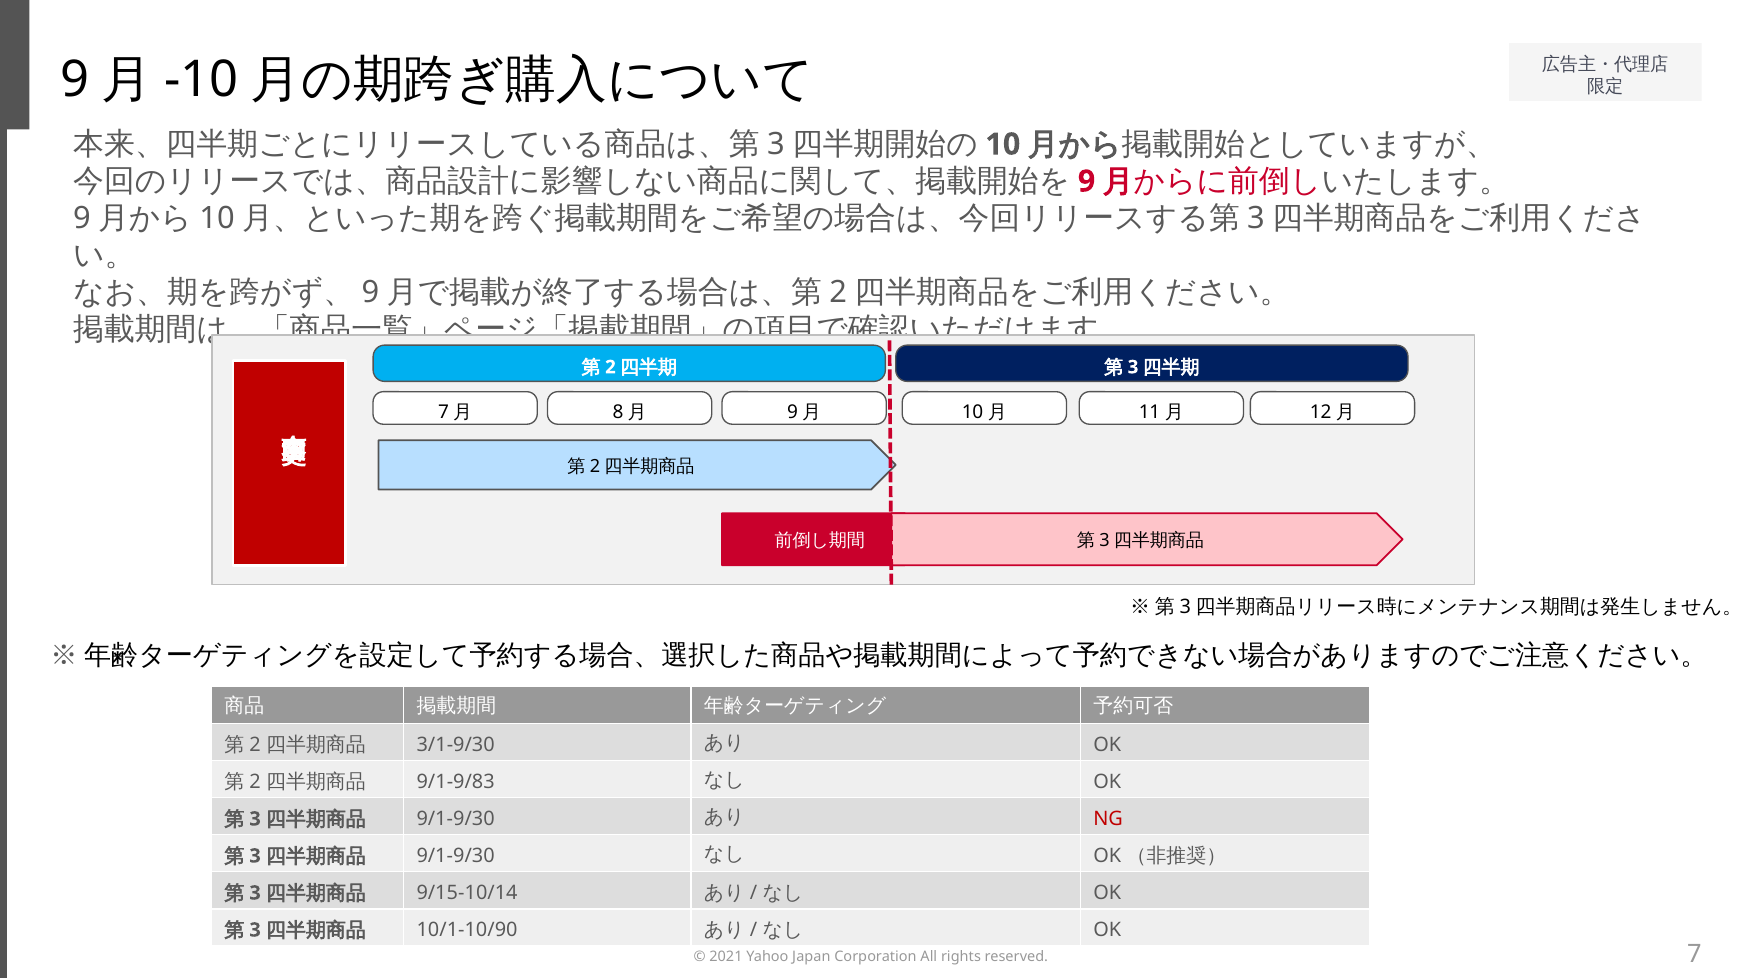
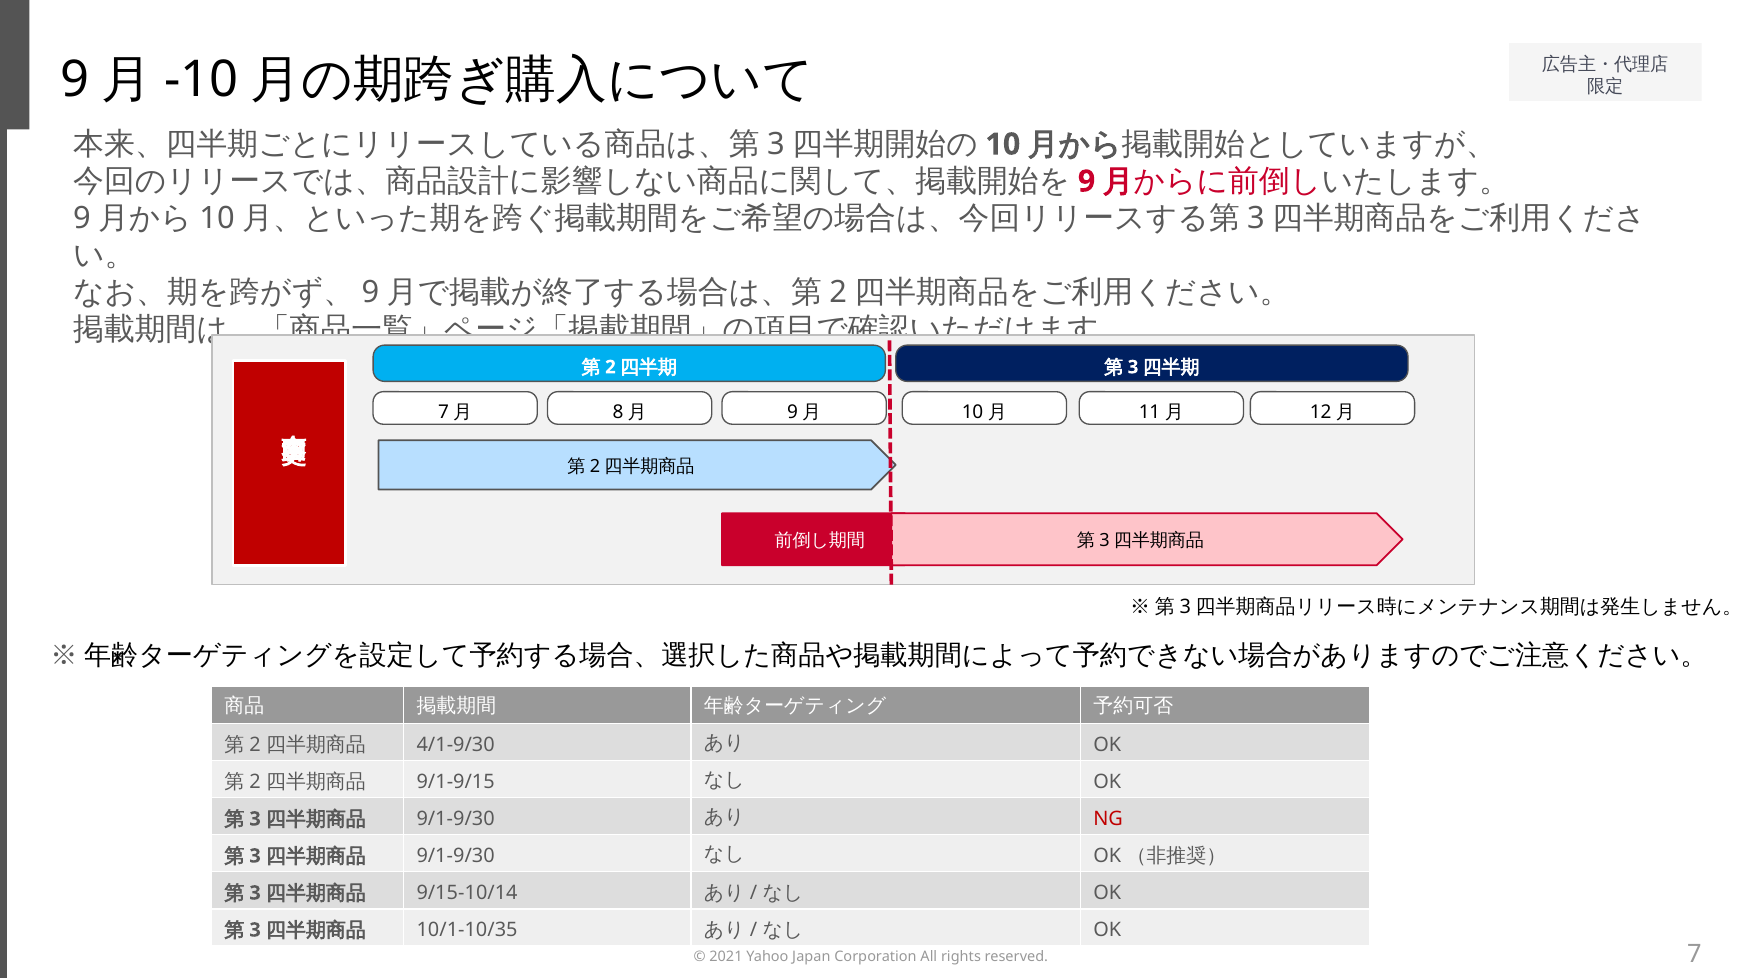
3/1-9/30: 3/1-9/30 -> 4/1-9/30 (456, 745)
9/1-9/83: 9/1-9/83 -> 9/1-9/15 (456, 782)
10/1-10/90: 10/1-10/90 -> 10/1-10/35 (467, 930)
